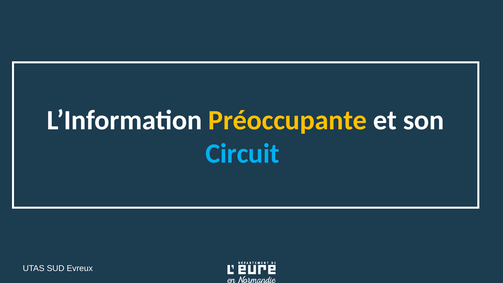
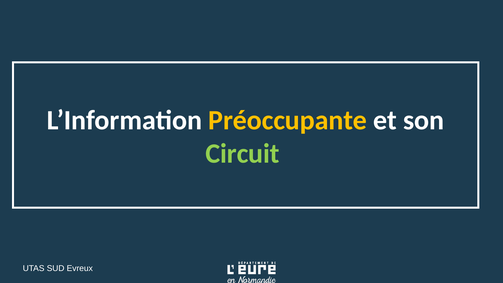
Circuit colour: light blue -> light green (243, 154)
